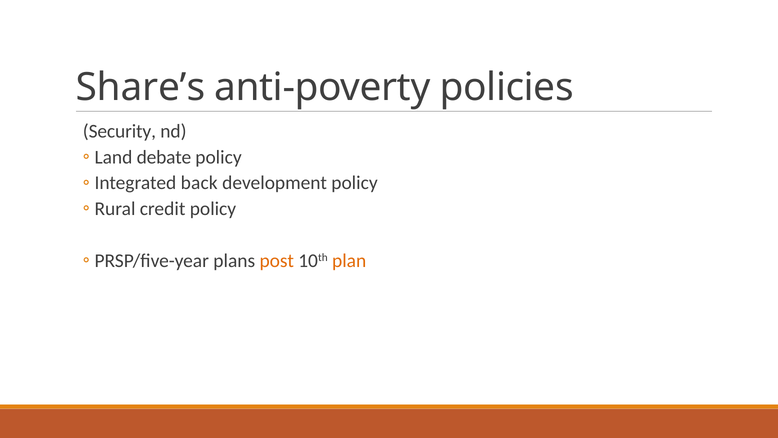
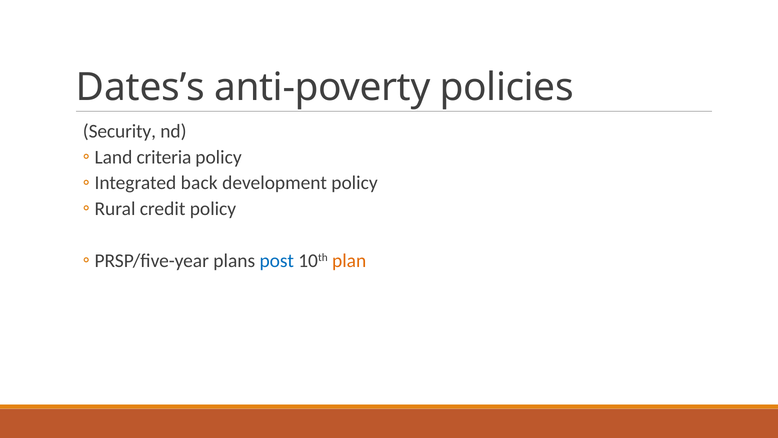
Share’s: Share’s -> Dates’s (140, 87)
debate: debate -> criteria (164, 157)
post colour: orange -> blue (277, 260)
